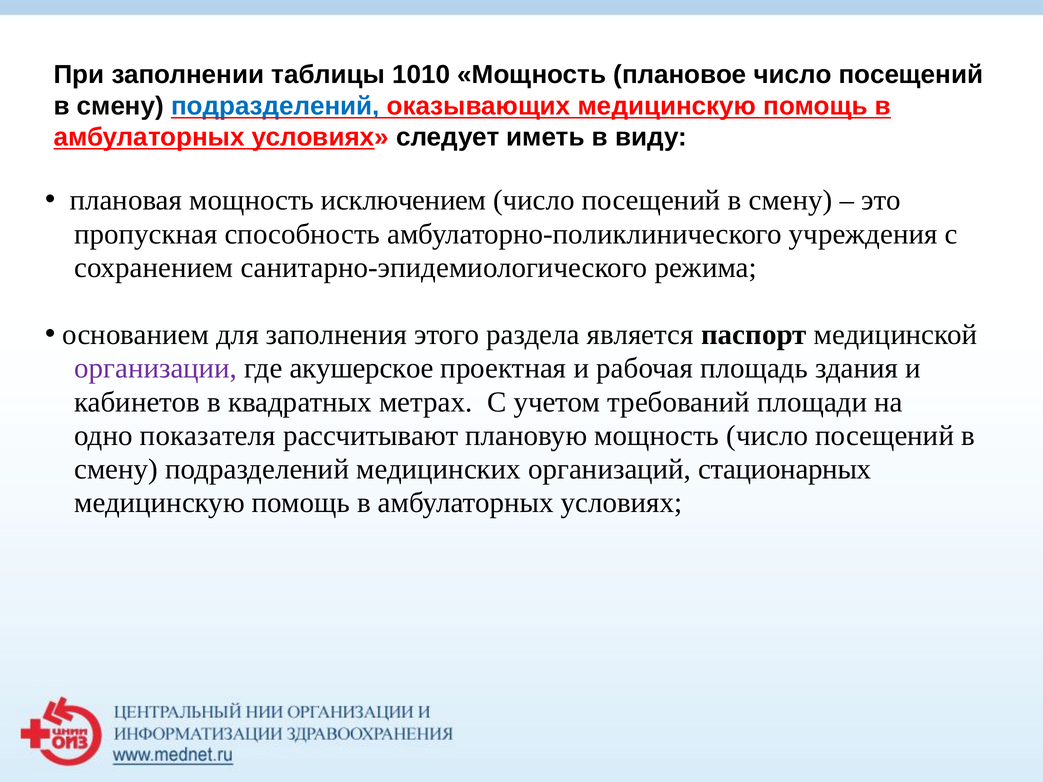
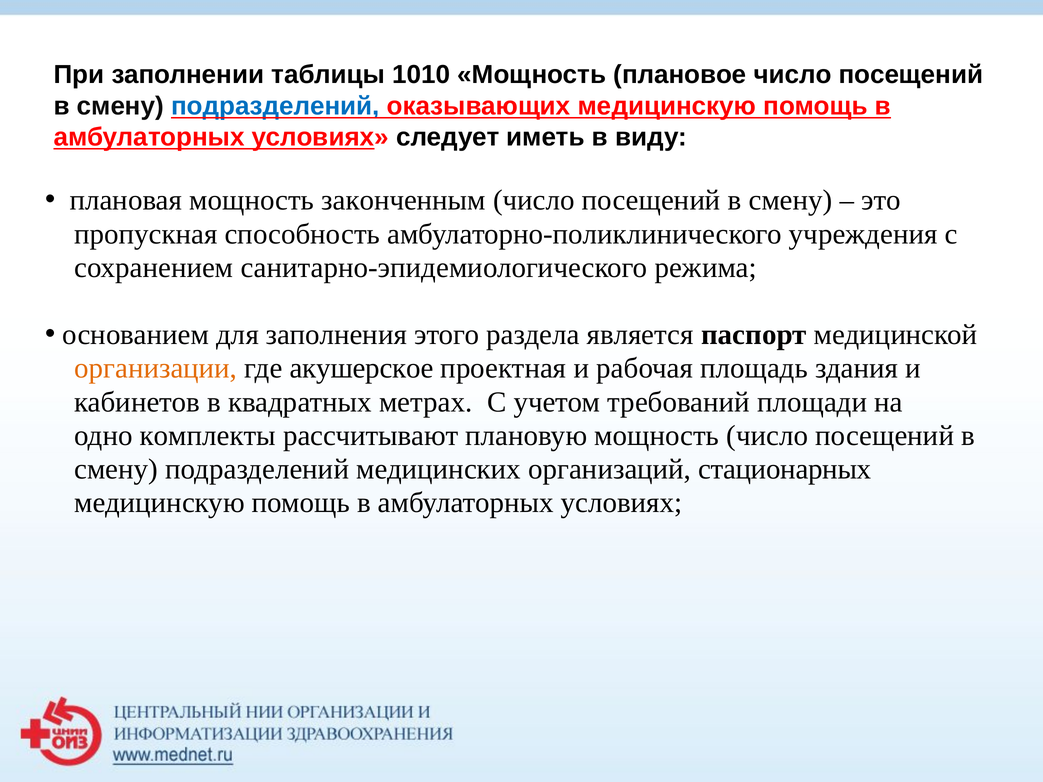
исключением: исключением -> законченным (403, 200)
организации colour: purple -> orange (156, 369)
показателя: показателя -> комплекты (208, 436)
